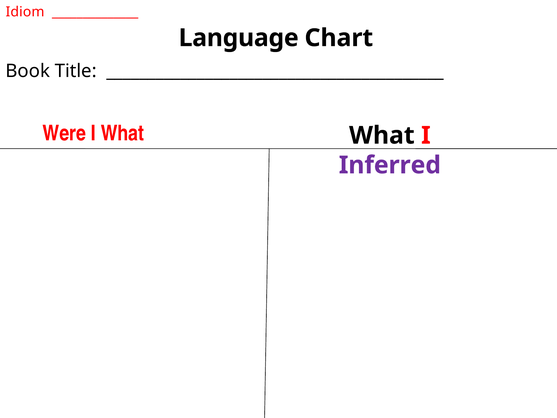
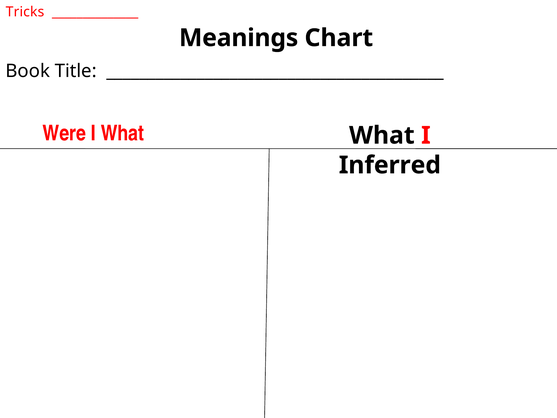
Idiom: Idiom -> Tricks (25, 12)
Language: Language -> Meanings (239, 38)
Inferred colour: purple -> black (390, 165)
